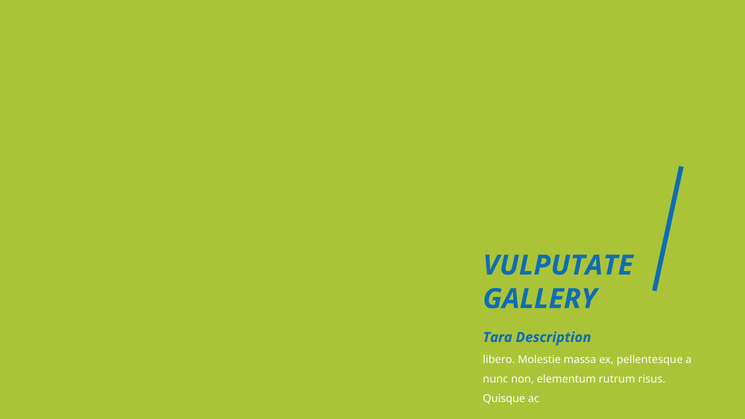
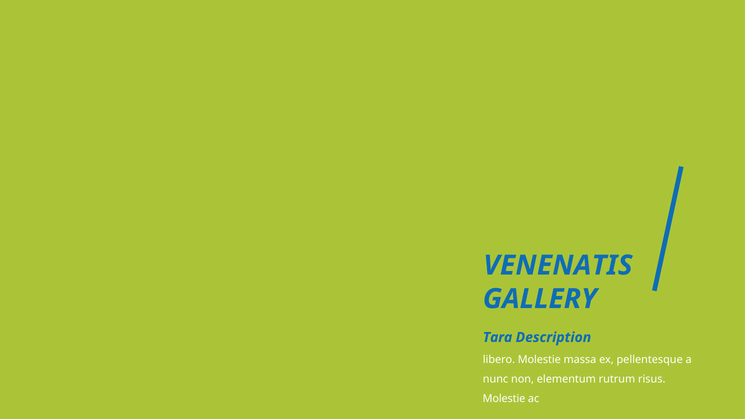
VULPUTATE: VULPUTATE -> VENENATIS (558, 265)
Quisque: Quisque -> Molestie (504, 399)
